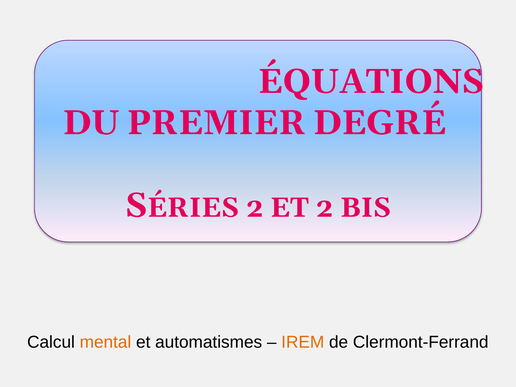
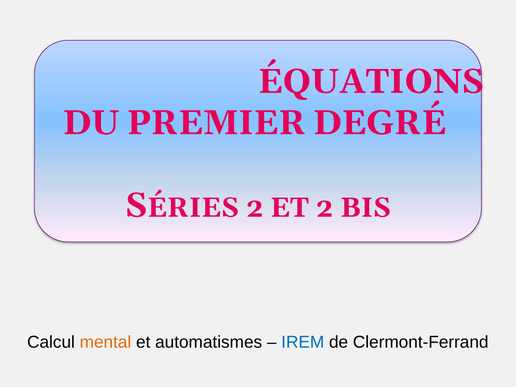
IREM colour: orange -> blue (303, 342)
